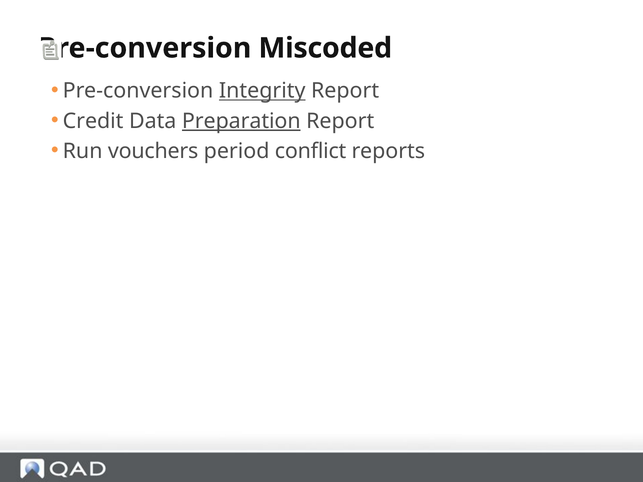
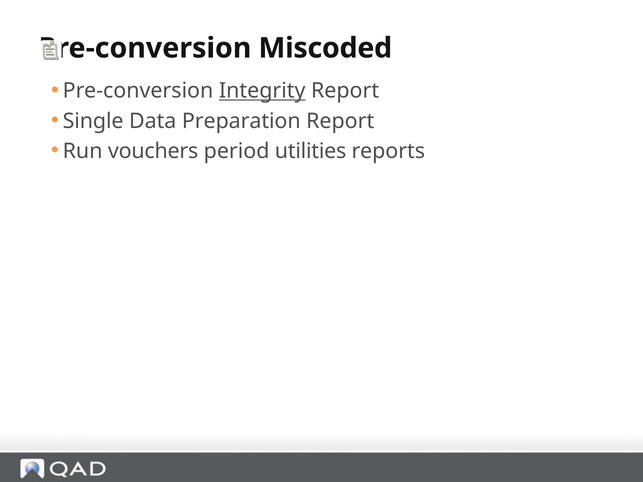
Credit: Credit -> Single (93, 121)
Preparation underline: present -> none (241, 121)
conflict: conflict -> utilities (311, 151)
